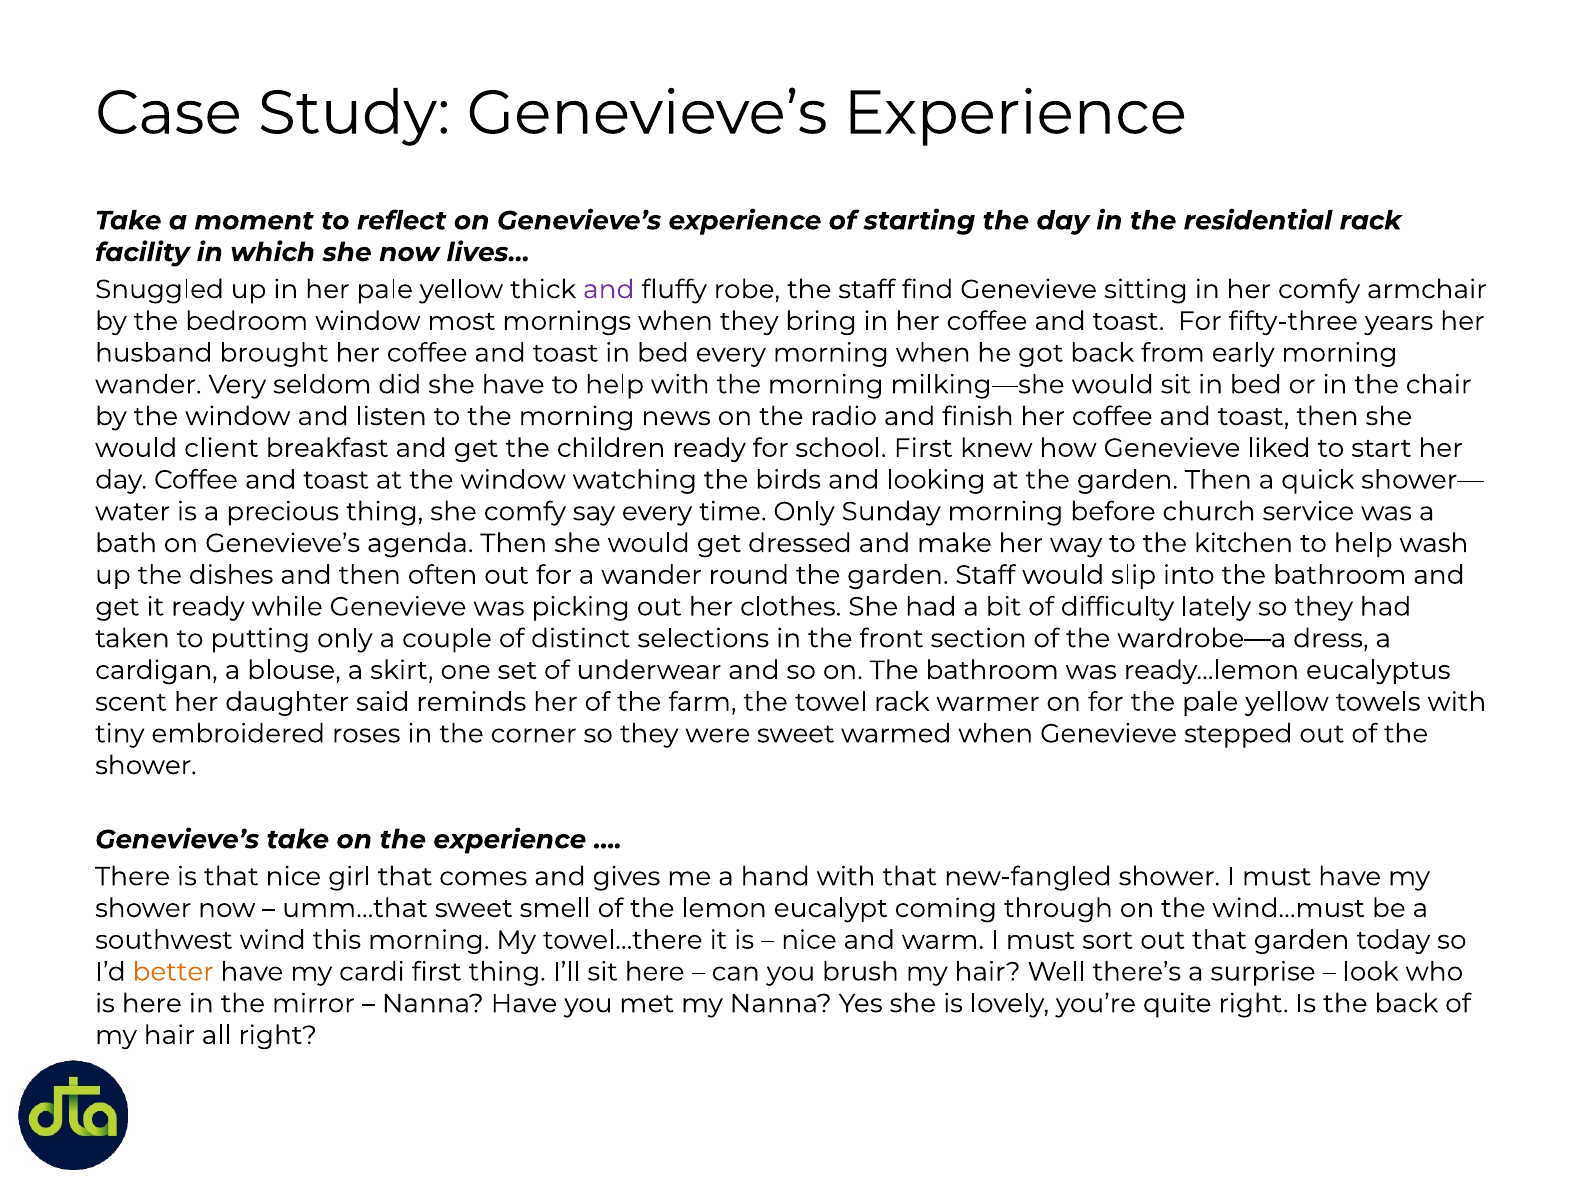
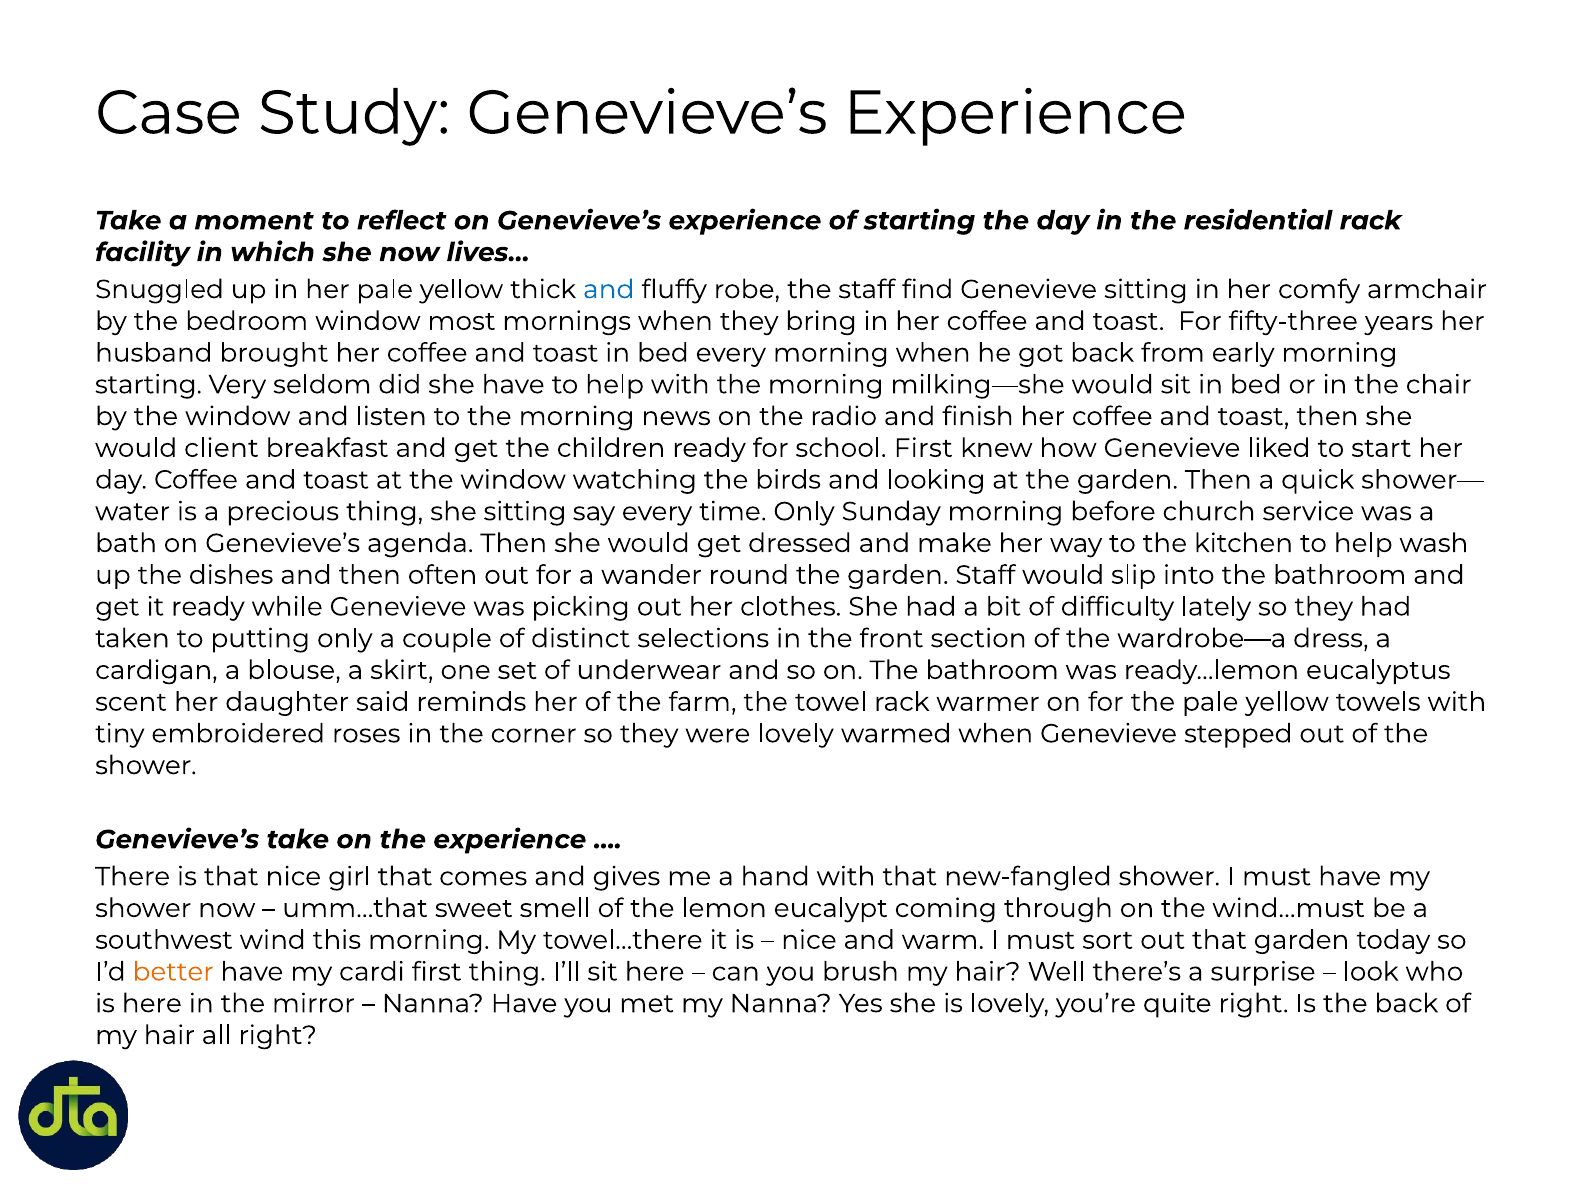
and colour: purple -> blue (609, 289)
wander: wander -> starting (148, 385)
she comfy: comfy -> sitting (525, 511)
were sweet: sweet -> lovely (795, 733)
